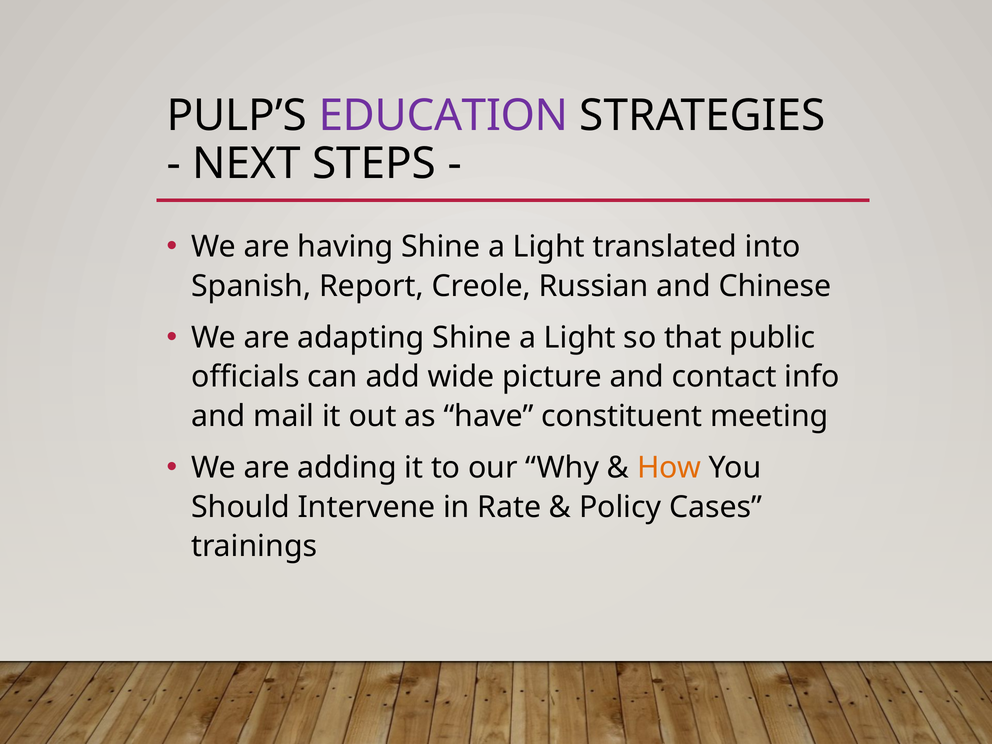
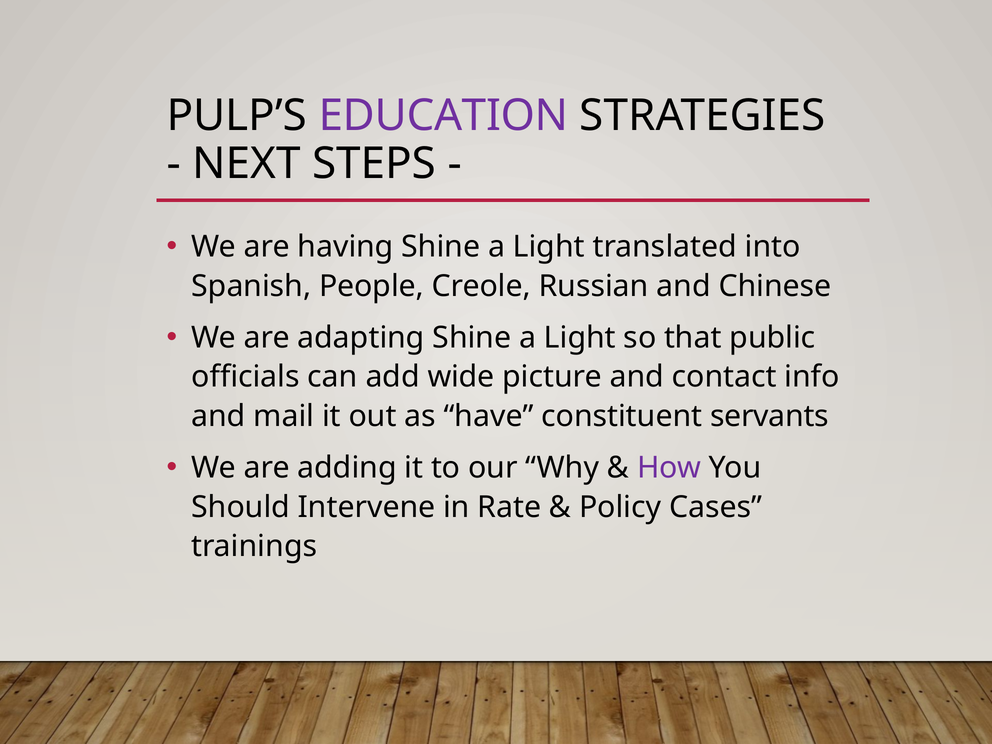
Report: Report -> People (371, 286)
meeting: meeting -> servants (769, 416)
How colour: orange -> purple (669, 468)
